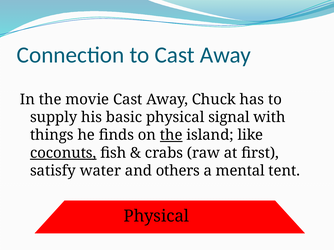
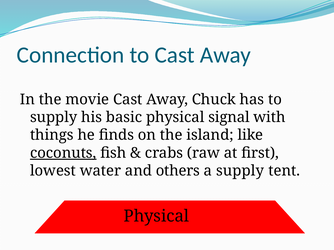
the underline: present -> none (171, 135)
satisfy: satisfy -> lowest (53, 171)
a mental: mental -> supply (240, 171)
